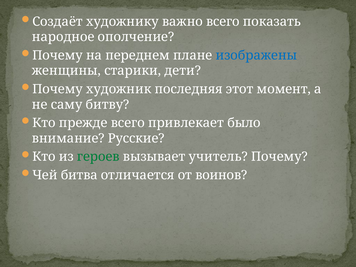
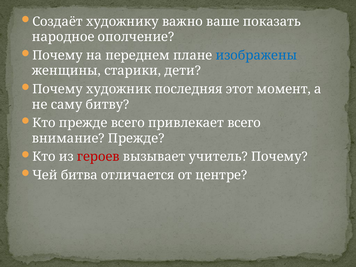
важно всего: всего -> ваше (223, 22)
привлекает было: было -> всего (244, 123)
внимание Русские: Русские -> Прежде (136, 138)
героев colour: green -> red (98, 157)
воинов: воинов -> центре (221, 175)
